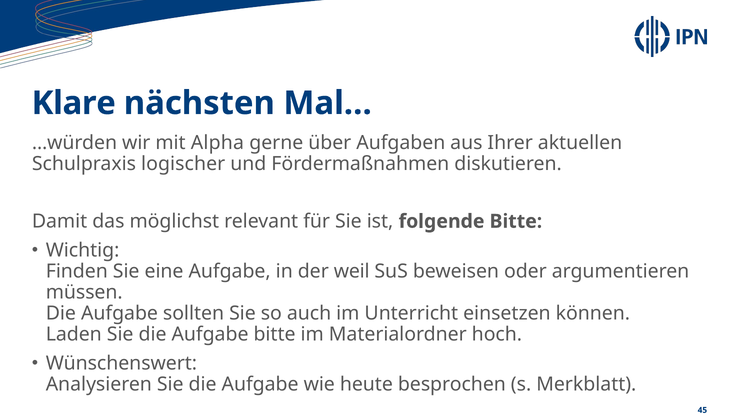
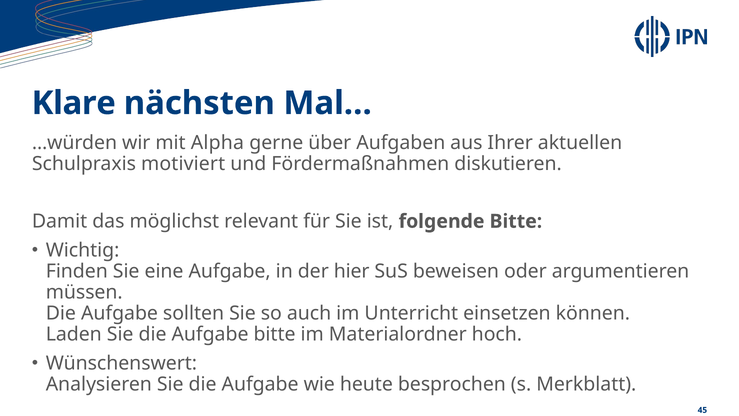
logischer: logischer -> motiviert (183, 164)
weil: weil -> hier (352, 271)
